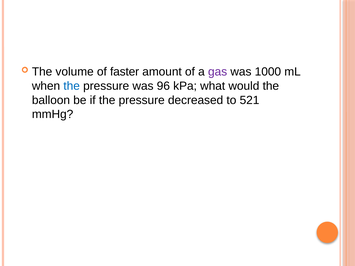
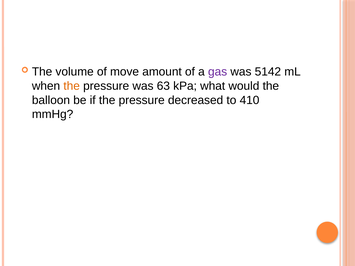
faster: faster -> move (125, 72)
1000: 1000 -> 5142 (268, 72)
the colour: blue -> orange (72, 86)
96: 96 -> 63 (163, 86)
521: 521 -> 410 (250, 100)
